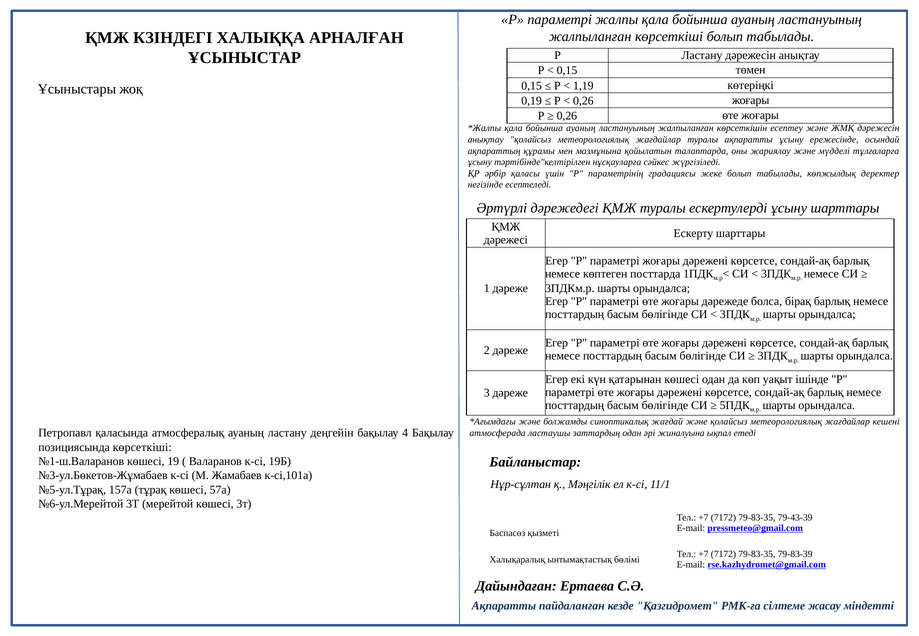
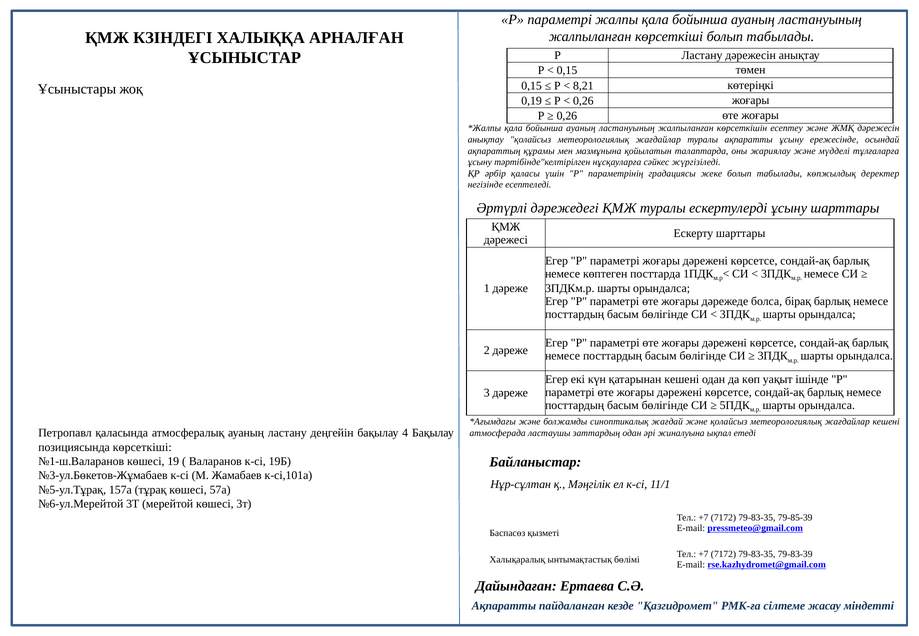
1,19: 1,19 -> 8,21 (583, 86)
қатарынан көшесі: көшесі -> кешені (682, 379)
79-43-39: 79-43-39 -> 79-85-39 (795, 518)
